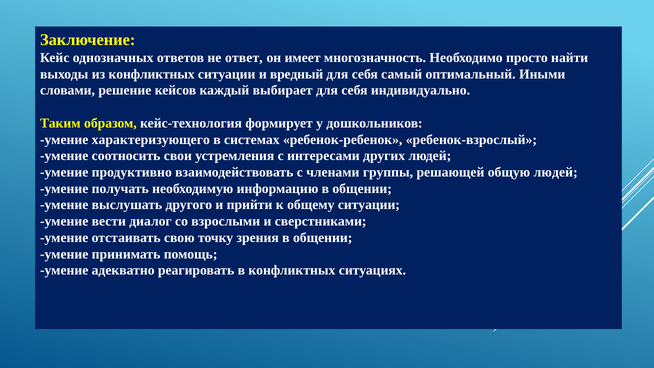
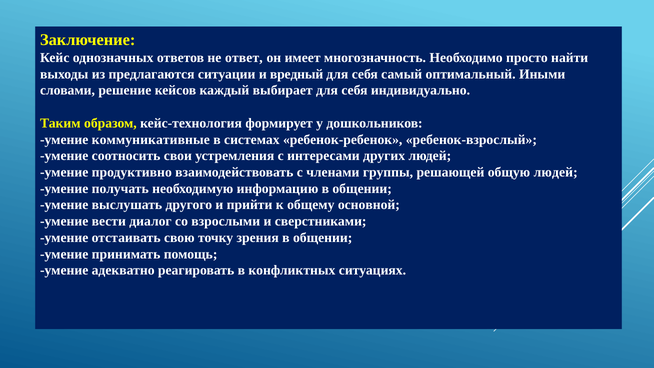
из конфликтных: конфликтных -> предлагаются (152, 74)
характеризующего: характеризующего -> коммуникативные (151, 139)
общему ситуации: ситуации -> основной (369, 205)
